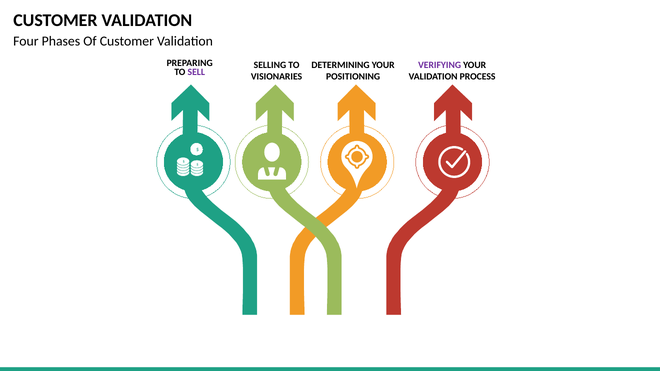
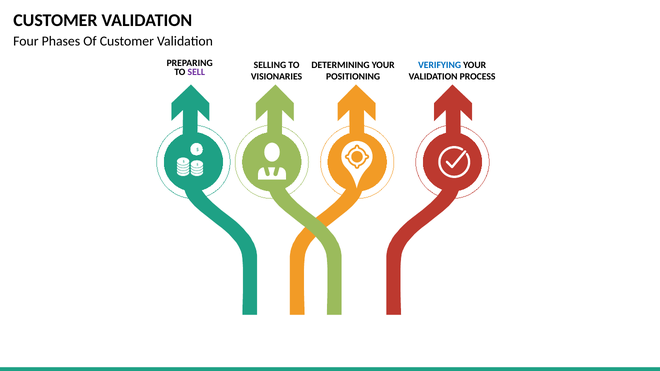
VERIFYING colour: purple -> blue (440, 65)
